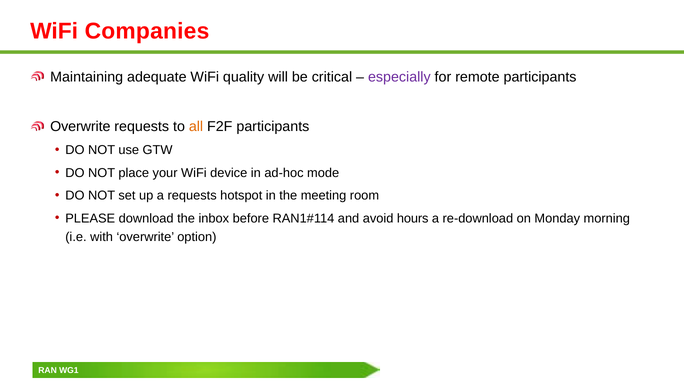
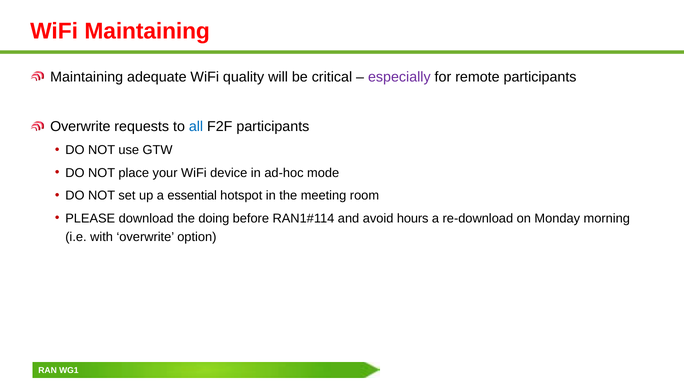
WiFi Companies: Companies -> Maintaining (147, 31)
all colour: orange -> blue (196, 127)
a requests: requests -> essential (192, 195)
inbox: inbox -> doing (214, 218)
